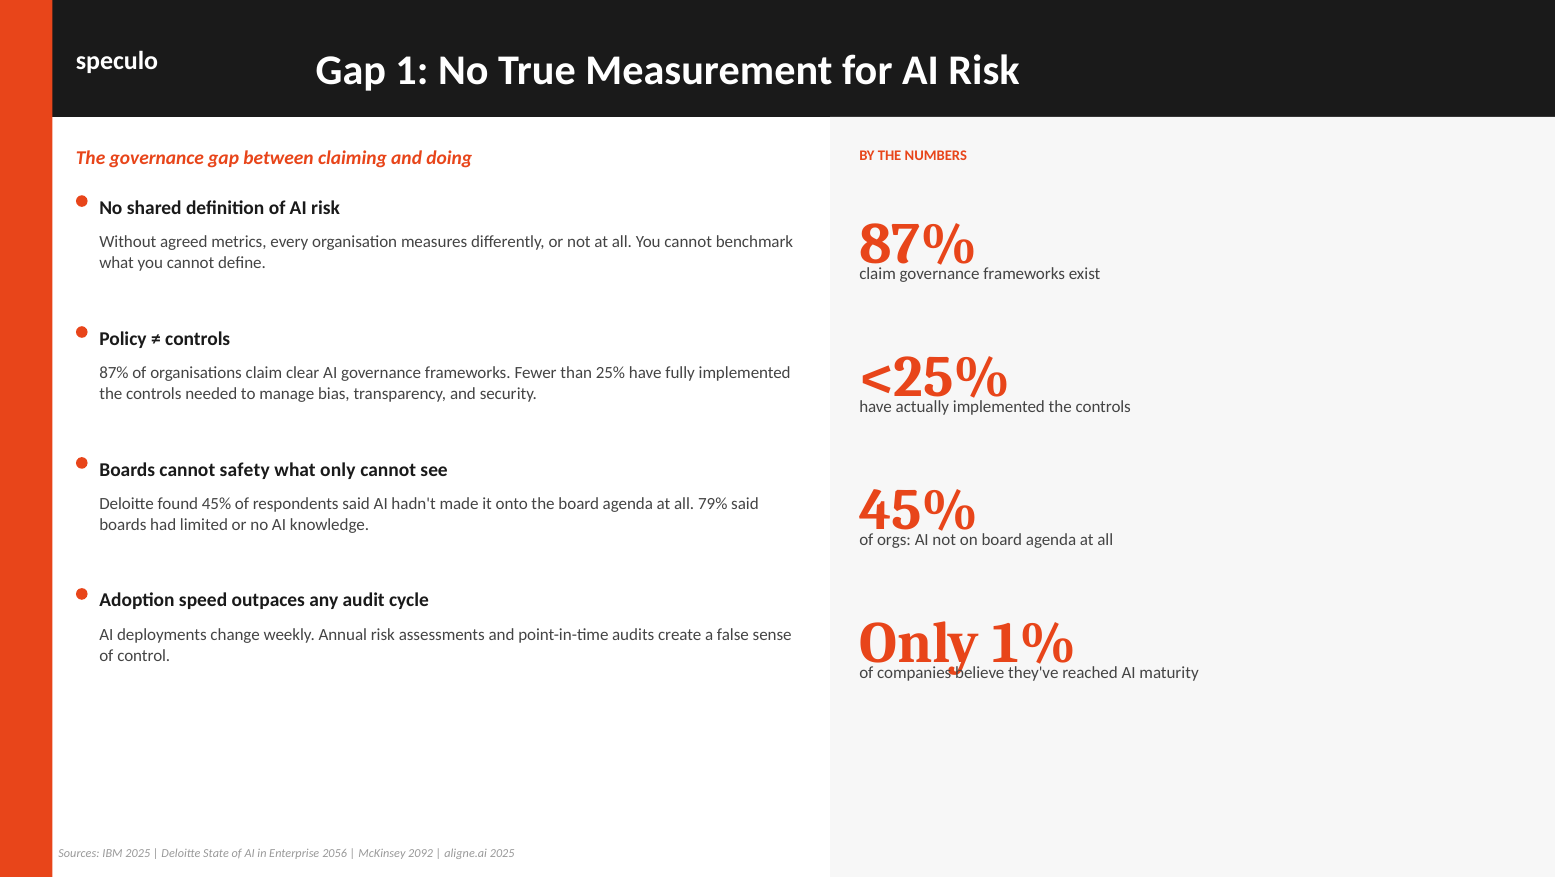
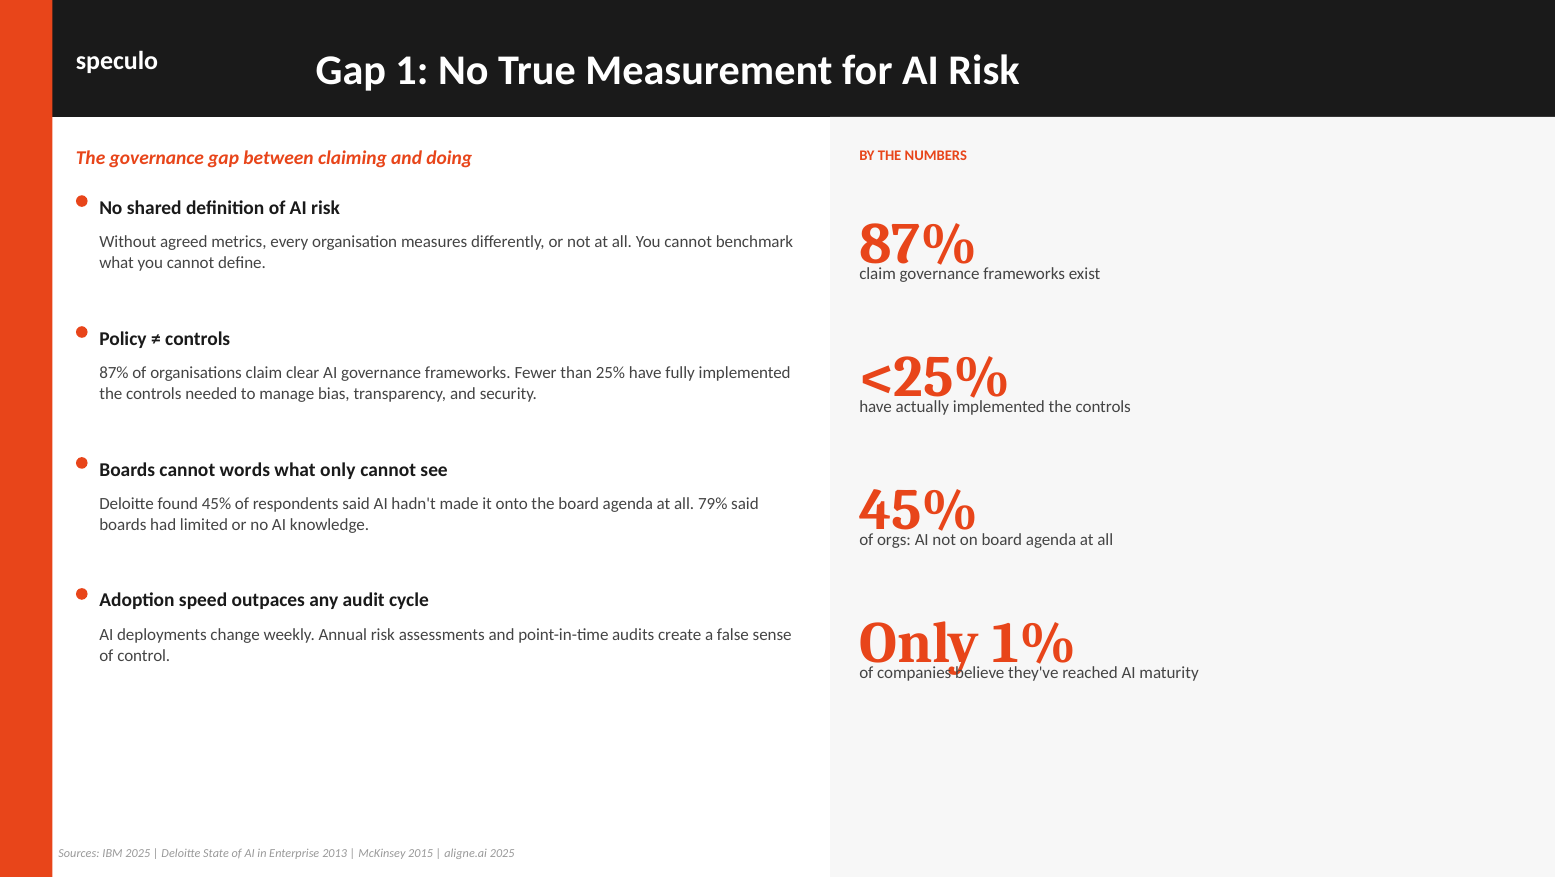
safety: safety -> words (245, 470)
2056: 2056 -> 2013 (335, 853)
2092: 2092 -> 2015 (421, 853)
